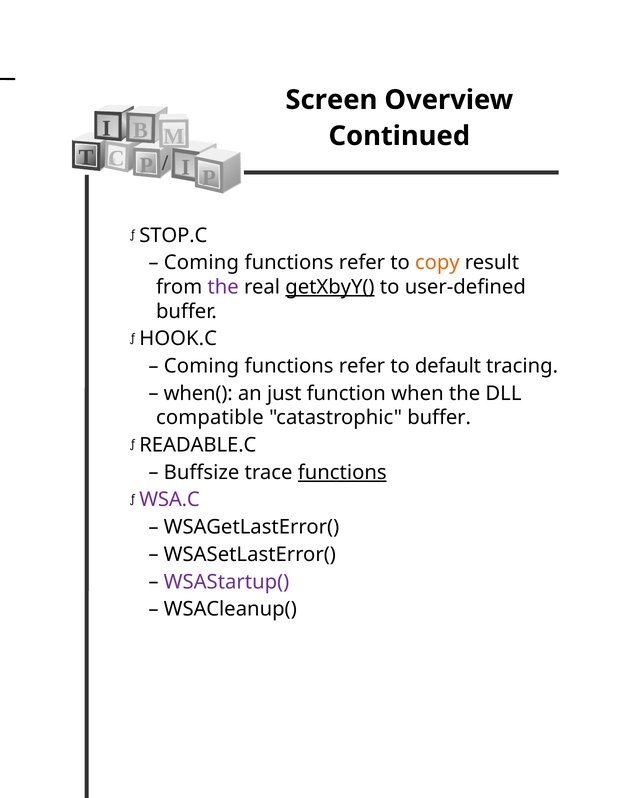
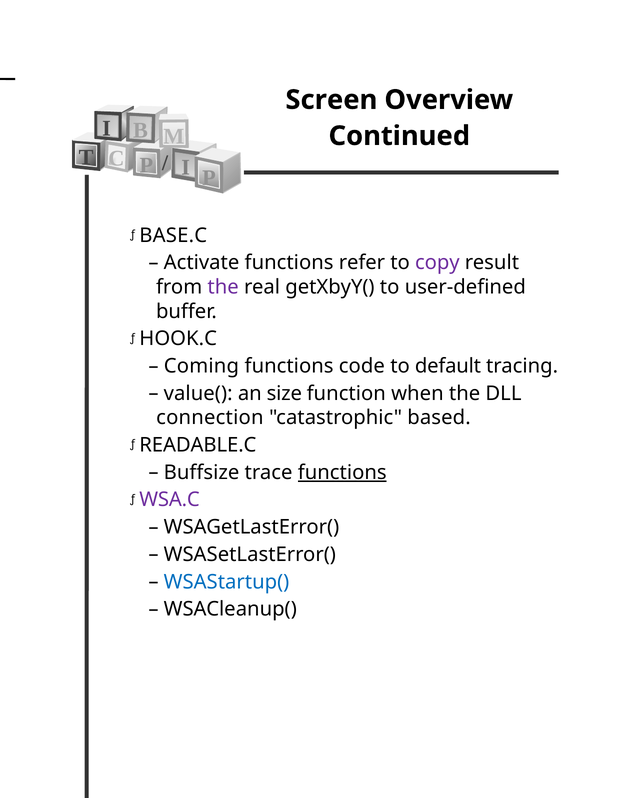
STOP.C: STOP.C -> BASE.C (173, 235)
Coming: Coming -> Activate (202, 263)
copy colour: orange -> purple (437, 263)
getXbyY( underline: present -> none (330, 287)
refer: refer -> code (362, 366)
when(: when( -> value( (198, 393)
just: just -> size (284, 393)
compatible: compatible -> connection (210, 418)
catastrophic buffer: buffer -> based (439, 418)
WSAStartup( colour: purple -> blue (227, 582)
